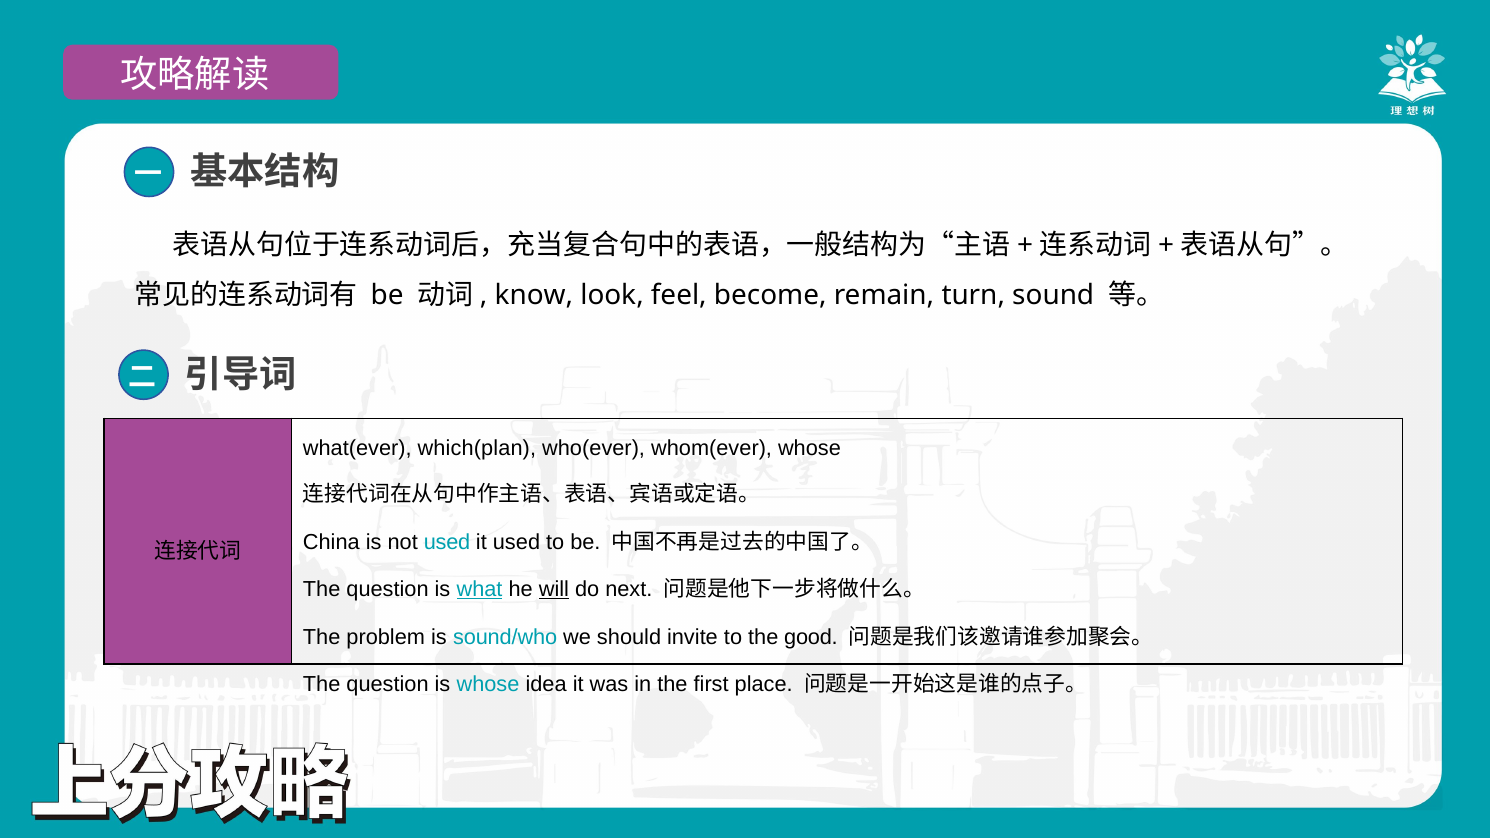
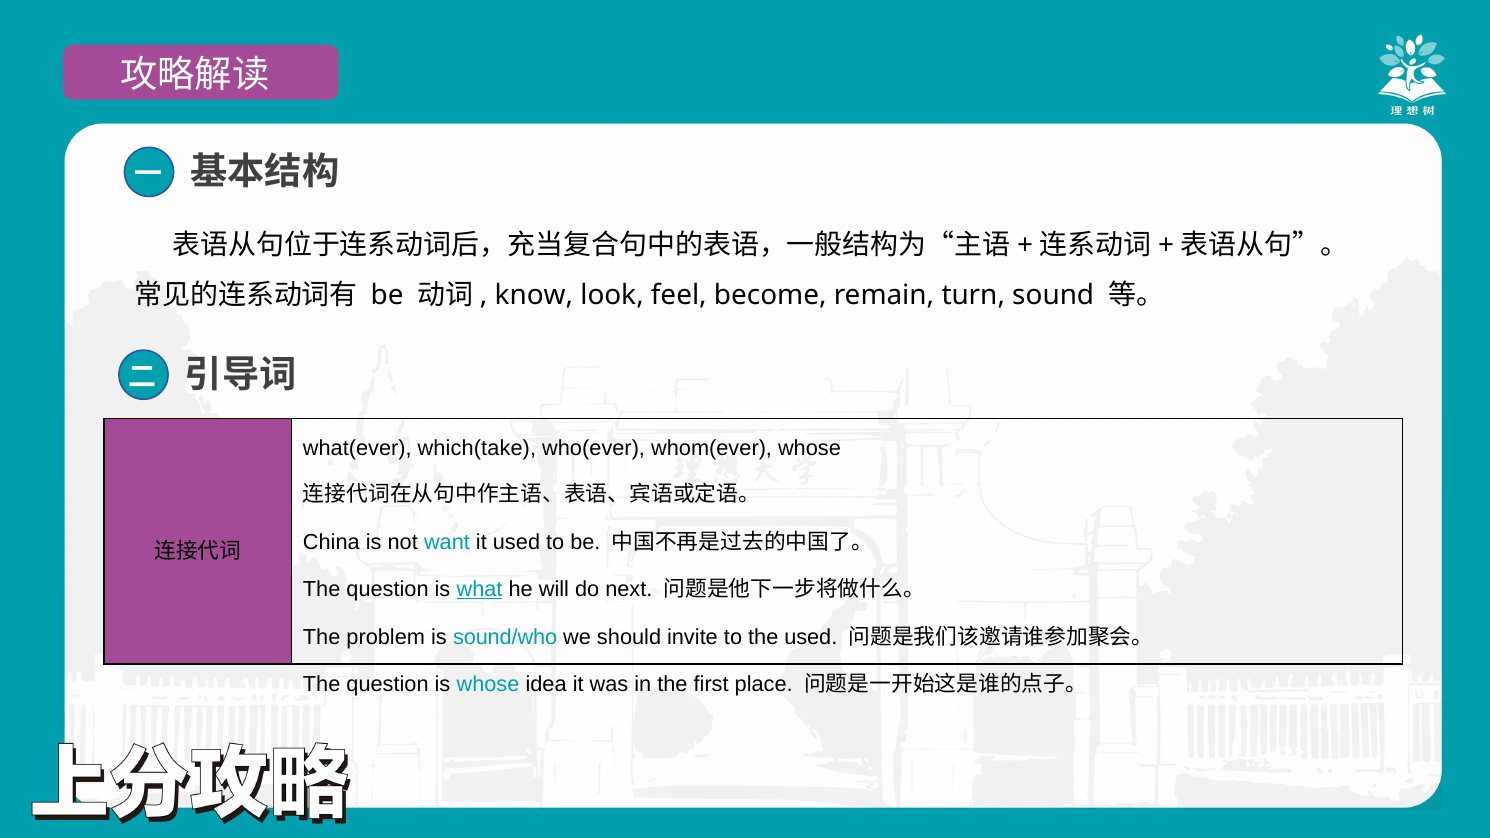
which(plan: which(plan -> which(take (477, 449)
not used: used -> want (447, 542)
will underline: present -> none (554, 589)
the good: good -> used (811, 637)
